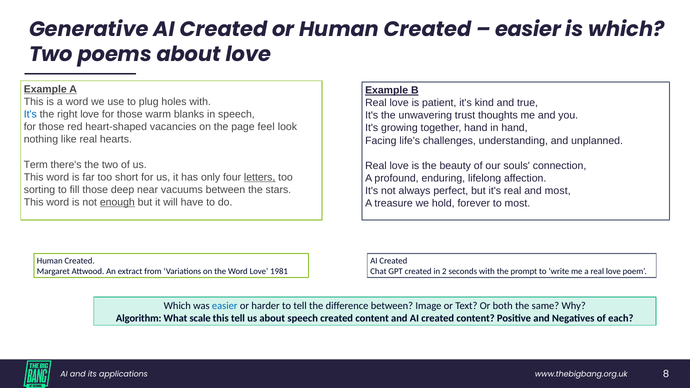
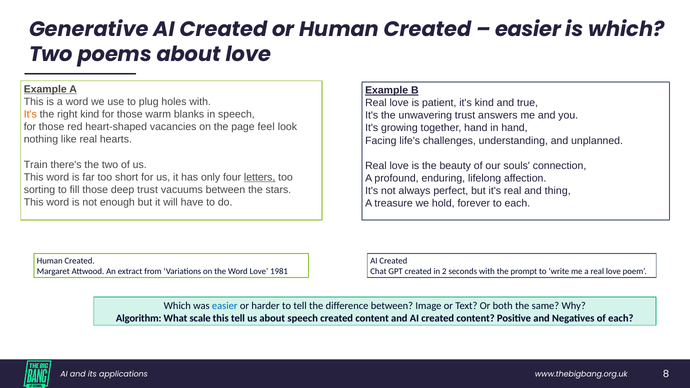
It's colour: blue -> orange (30, 114)
right love: love -> kind (90, 114)
thoughts: thoughts -> answers (498, 116)
Term: Term -> Train (36, 165)
deep near: near -> trust (148, 190)
and most: most -> thing (558, 191)
enough underline: present -> none (117, 202)
to most: most -> each (517, 203)
